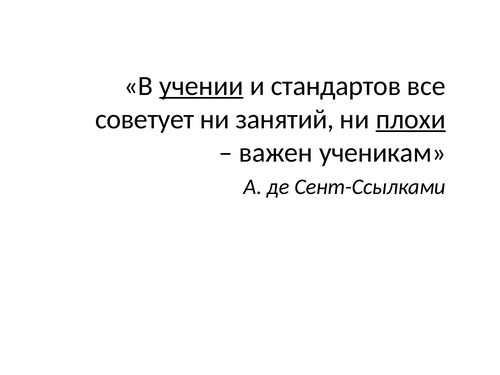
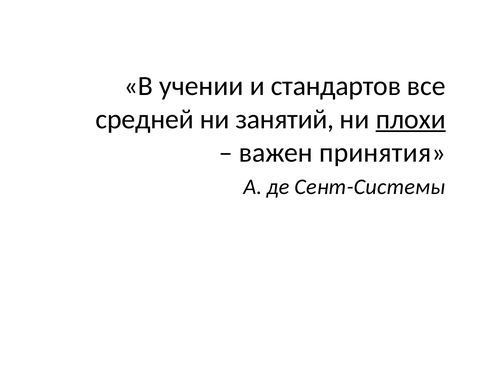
учении underline: present -> none (201, 86)
советует: советует -> средней (145, 119)
ученикам: ученикам -> принятия (382, 153)
Сент-Ссылками: Сент-Ссылками -> Сент-Системы (370, 187)
